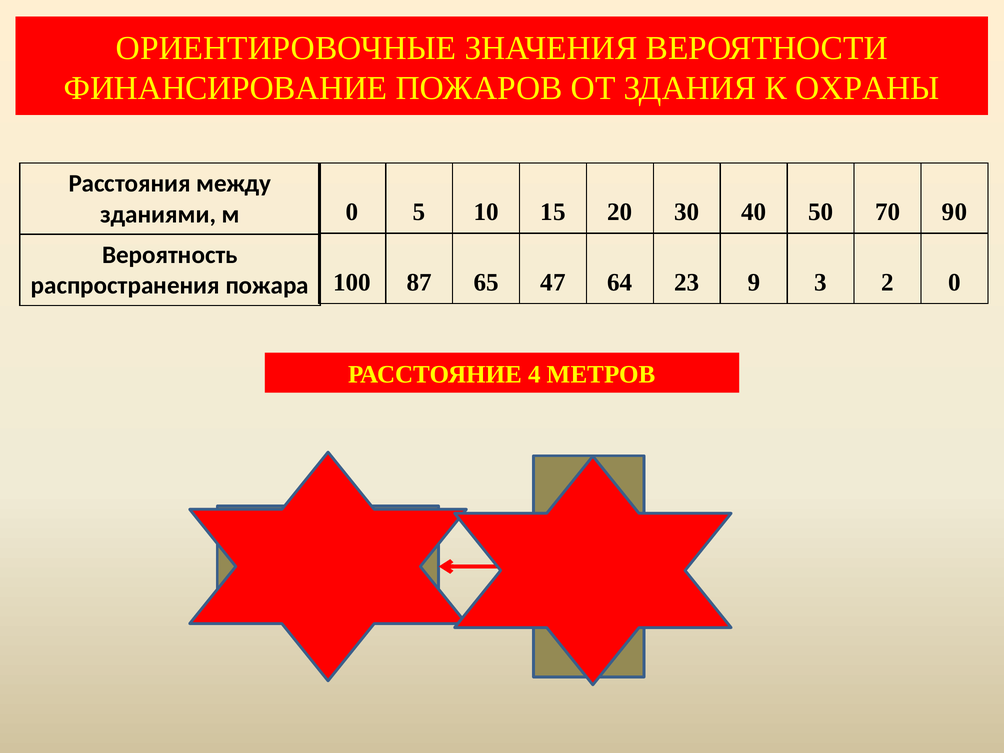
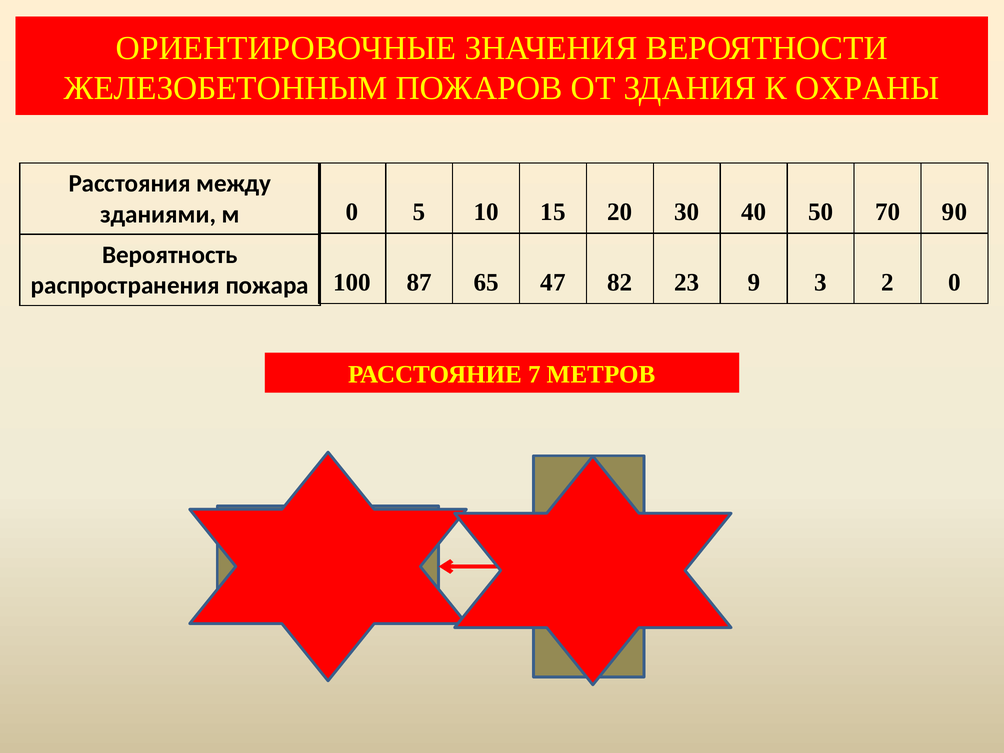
ФИНАНСИРОВАНИЕ: ФИНАНСИРОВАНИЕ -> ЖЕЛЕЗОБЕТОННЫМ (226, 88)
64: 64 -> 82 (620, 282)
4: 4 -> 7 (534, 375)
